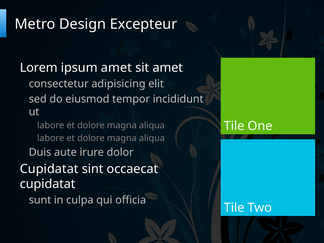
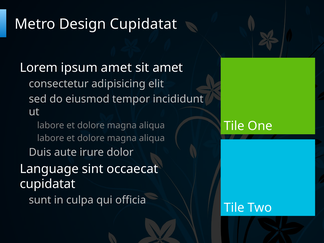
Design Excepteur: Excepteur -> Cupidatat (143, 24)
Cupidatat: Cupidatat -> Language (49, 169)
